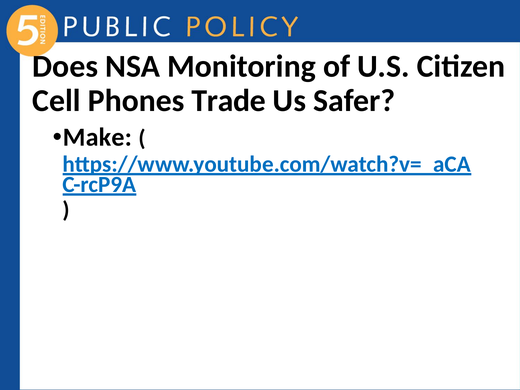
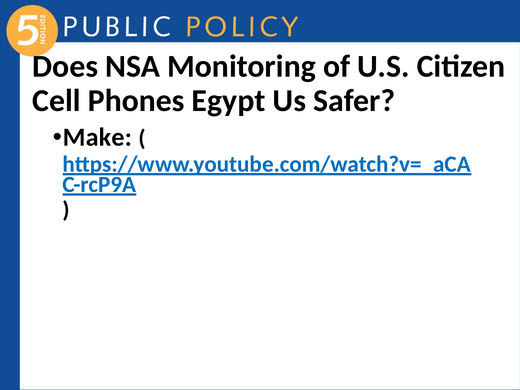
Trade: Trade -> Egypt (229, 101)
